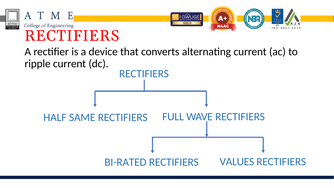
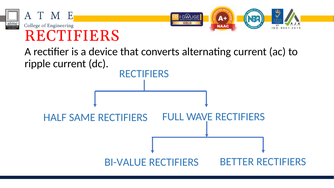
BI-RATED: BI-RATED -> BI-VALUE (125, 162)
VALUES: VALUES -> BETTER (237, 162)
